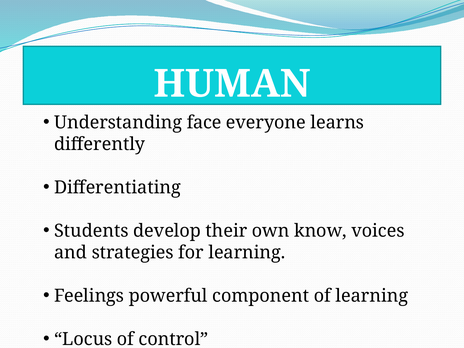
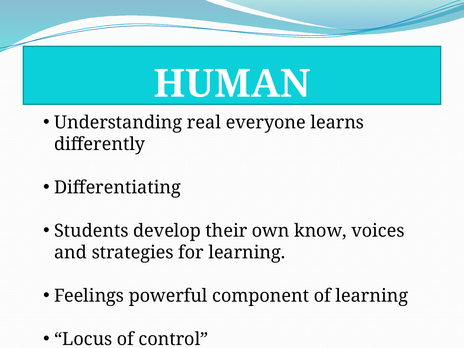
face: face -> real (204, 123)
